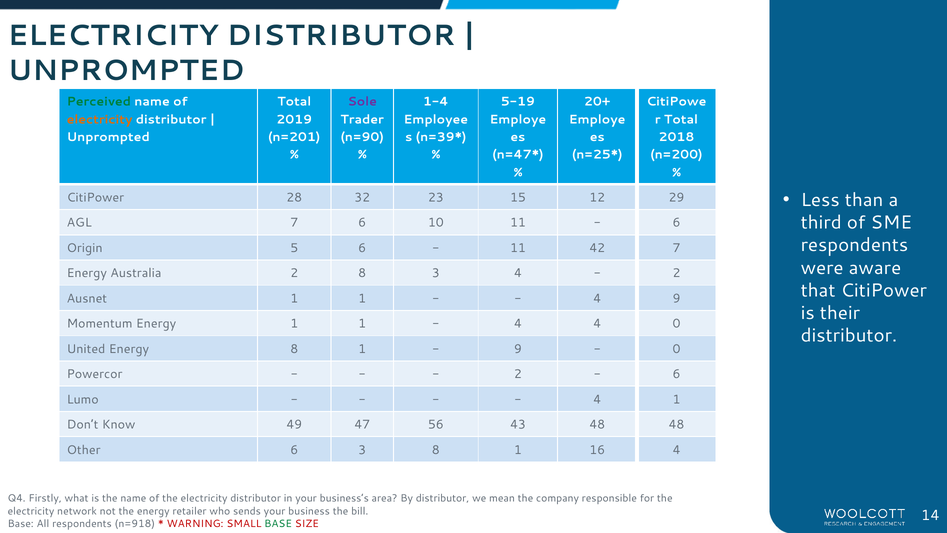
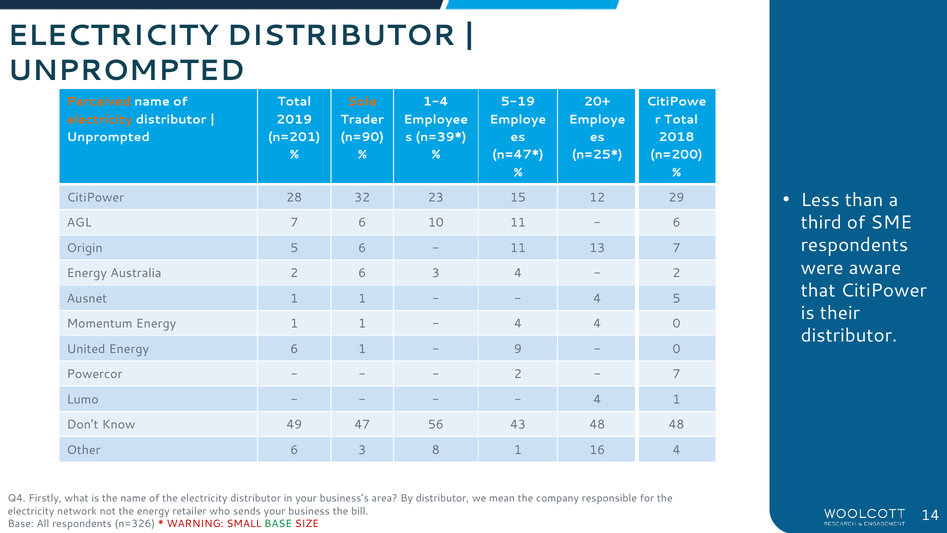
Perceived colour: green -> orange (99, 102)
Sole colour: purple -> orange (362, 102)
42: 42 -> 13 (597, 248)
2 8: 8 -> 6 (362, 273)
4 9: 9 -> 5 (676, 298)
Energy 8: 8 -> 6 (294, 349)
6: 6 -> 7 (676, 374)
n=918: n=918 -> n=326 (135, 523)
